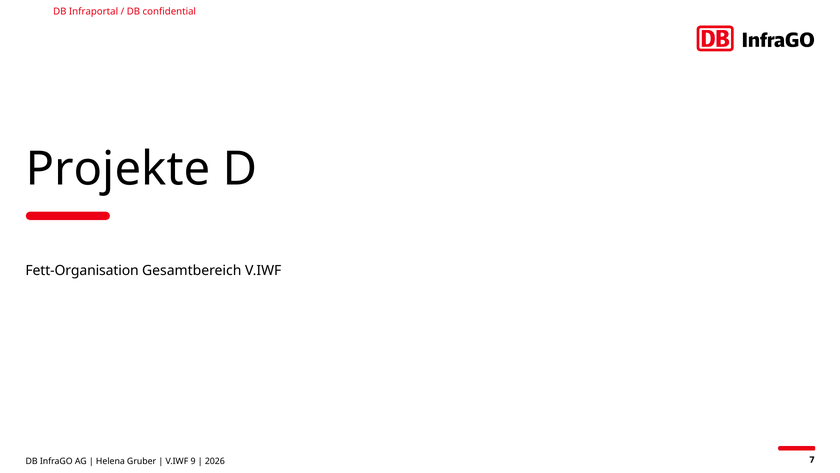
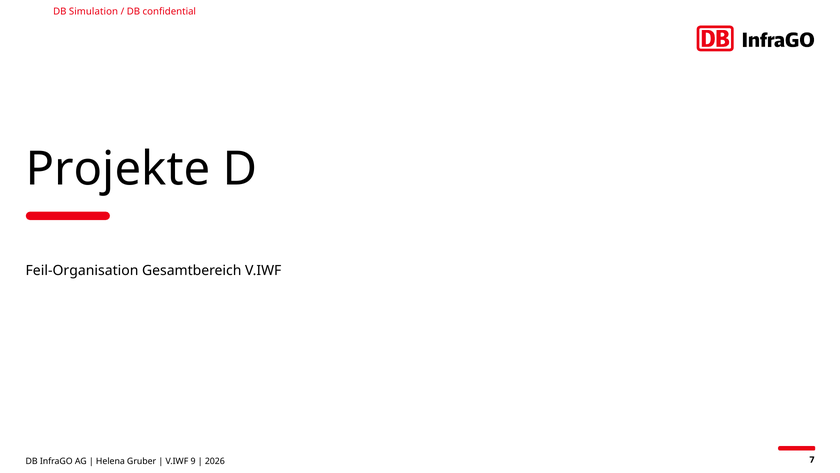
Infraportal: Infraportal -> Simulation (93, 11)
Fett-Organisation: Fett-Organisation -> Feil-Organisation (82, 270)
